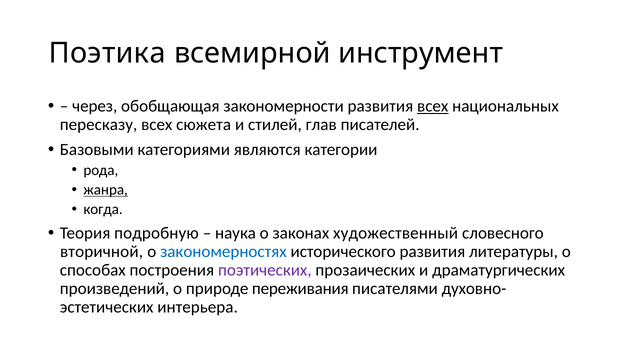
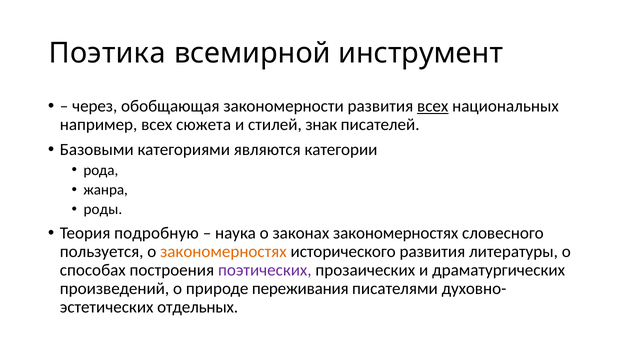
пересказу: пересказу -> например (99, 124)
глав: глав -> знак (321, 124)
жанра underline: present -> none (106, 189)
когда: когда -> роды (103, 209)
законах художественный: художественный -> закономерностях (396, 233)
вторичной: вторичной -> пользуется (102, 251)
закономерностях colour: blue -> orange (223, 251)
интерьера: интерьера -> отдельных (198, 307)
